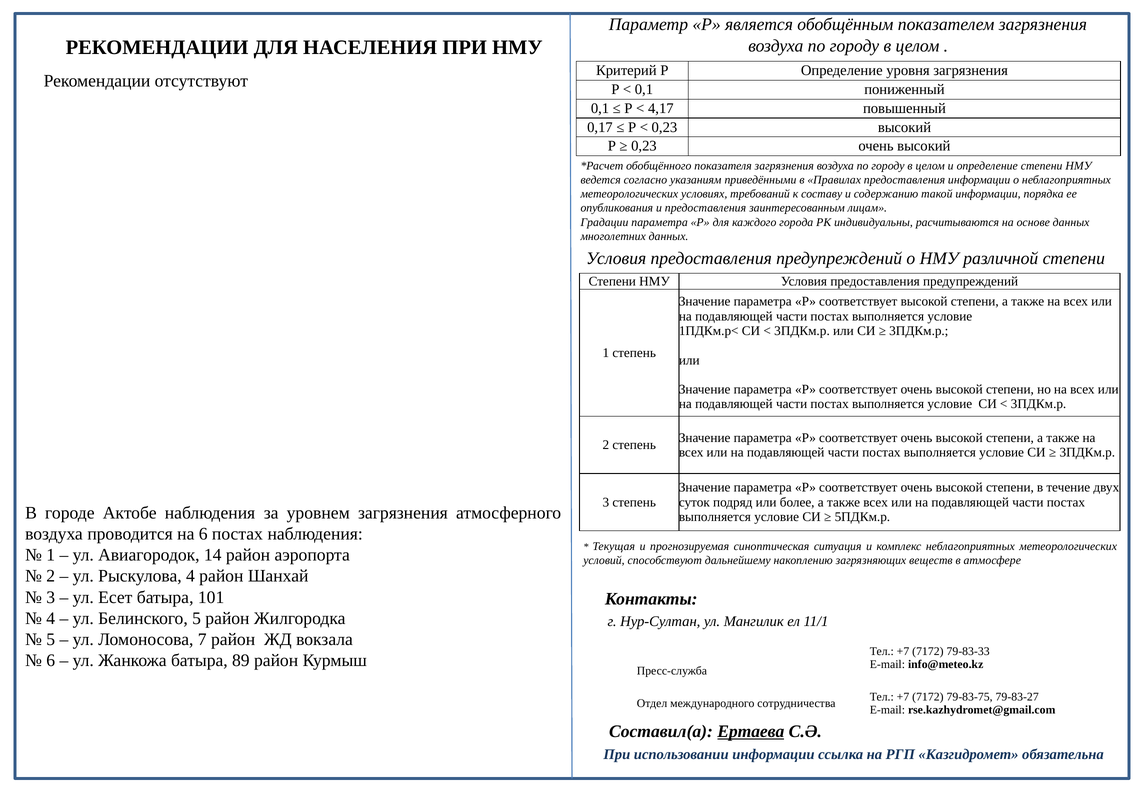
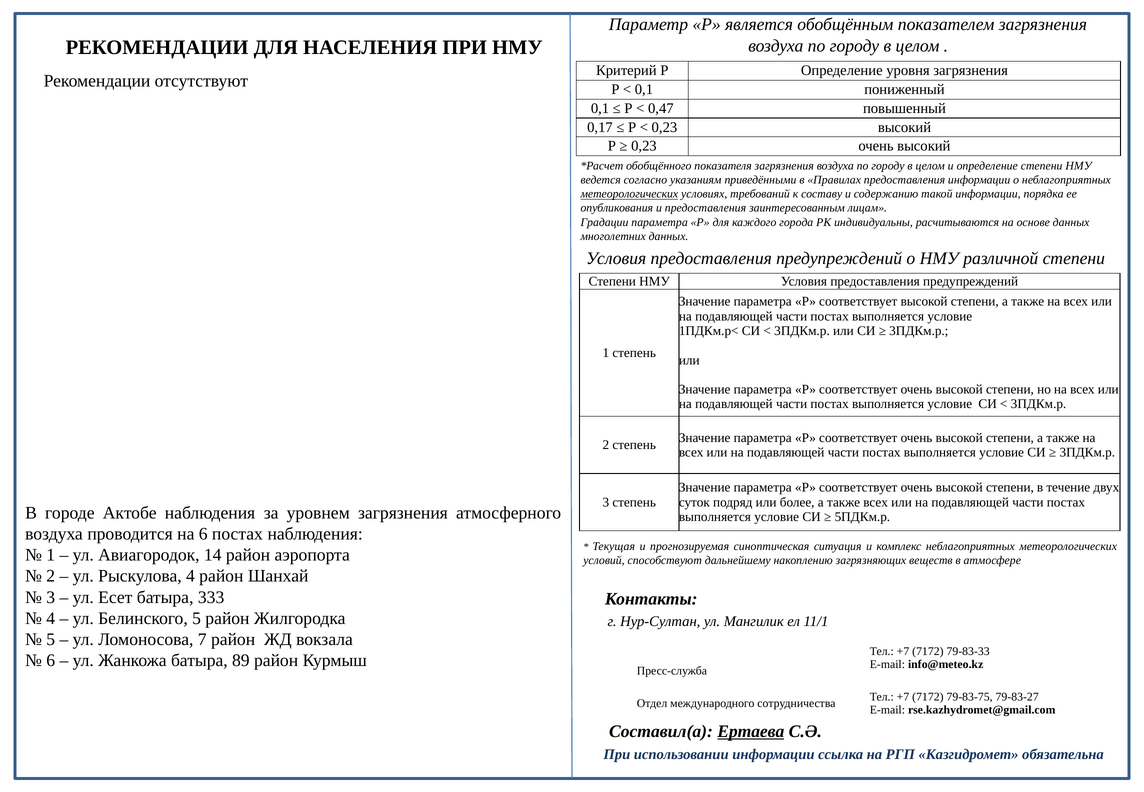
4,17: 4,17 -> 0,47 (661, 108)
метеорологических underline: none -> present (629, 194)
101: 101 -> 333 (211, 597)
